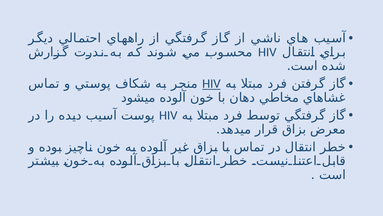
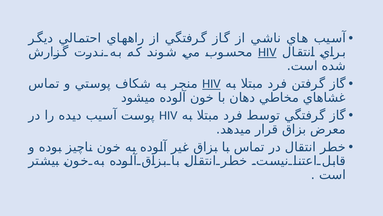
HIV underline: none -> present (267, 52)
